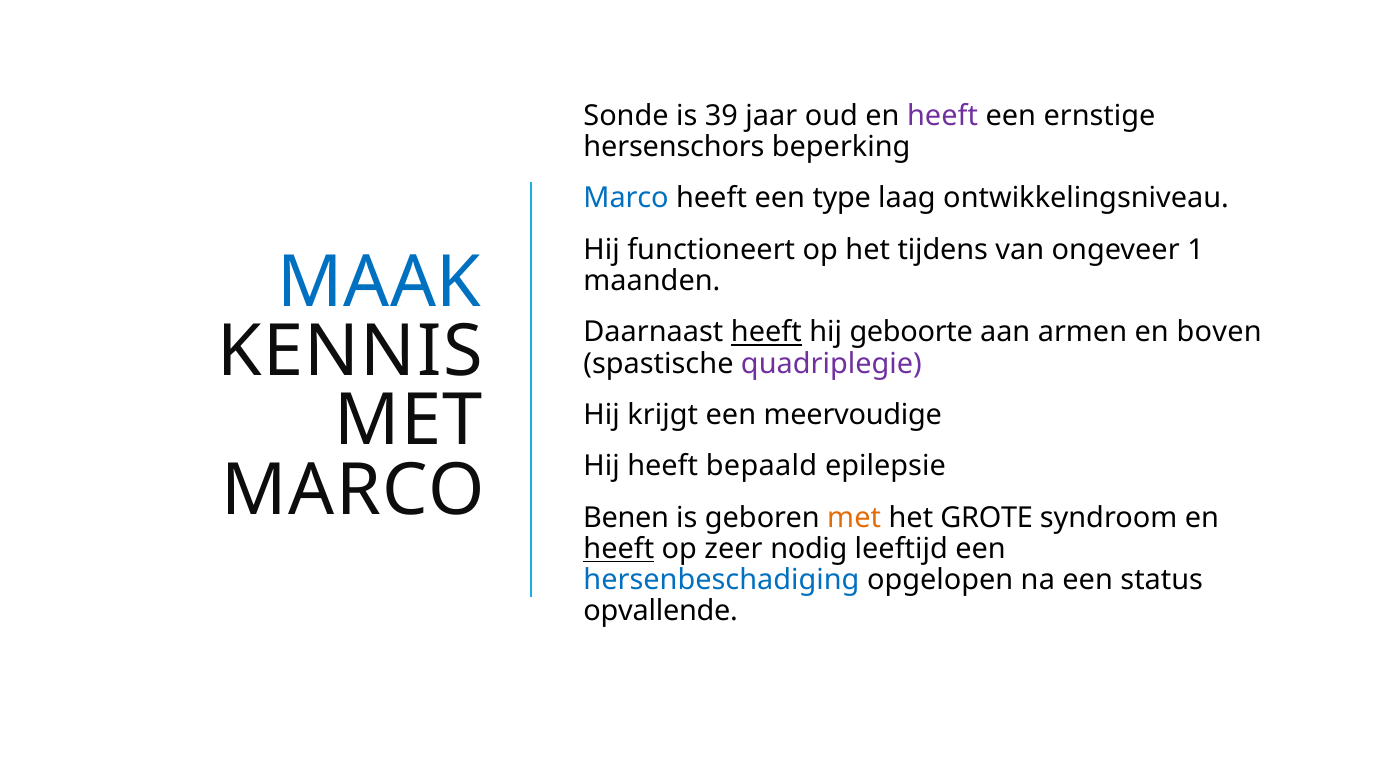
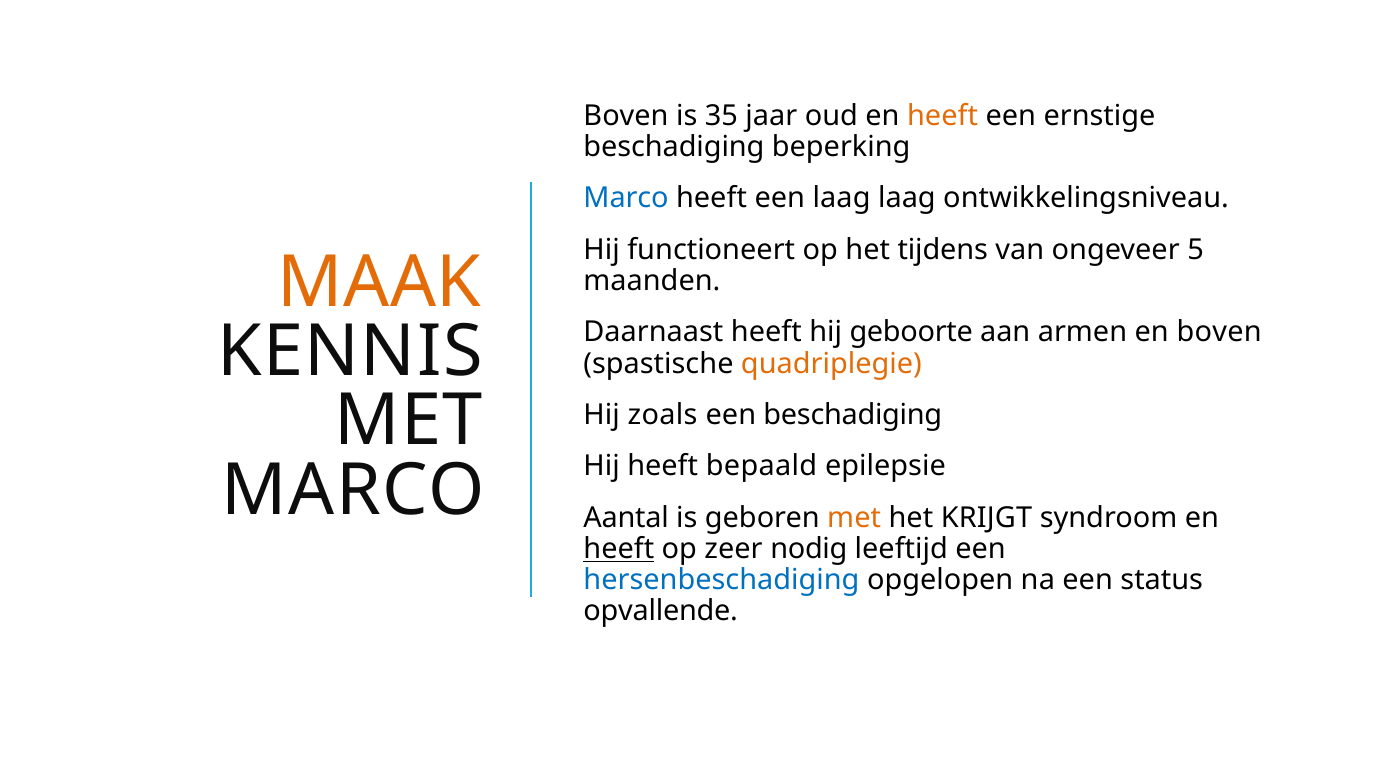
Sonde: Sonde -> Boven (626, 116)
39: 39 -> 35 (721, 116)
heeft colour: purple -> orange (943, 116)
hersenschors: hersenschors -> beschadiging (674, 147)
een type: type -> laag (842, 198)
1: 1 -> 5 (1196, 250)
MAAK colour: blue -> orange (379, 283)
heeft underline: present -> none (766, 332)
quadriplegie colour: purple -> orange (831, 364)
krijgt: krijgt -> zoals (663, 415)
een meervoudige: meervoudige -> beschadiging (853, 415)
Benen: Benen -> Aantal (626, 518)
GROTE: GROTE -> KRIJGT (986, 518)
